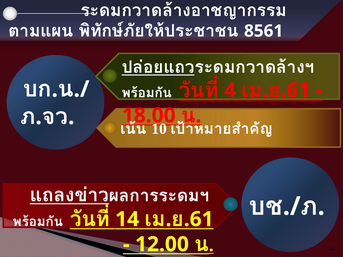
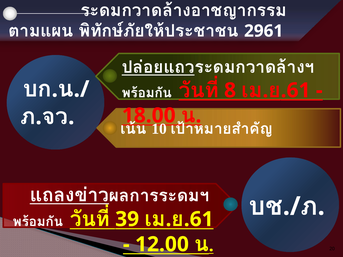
8561: 8561 -> 2961 (264, 31)
4: 4 -> 8 (230, 90)
14: 14 -> 39 (127, 219)
